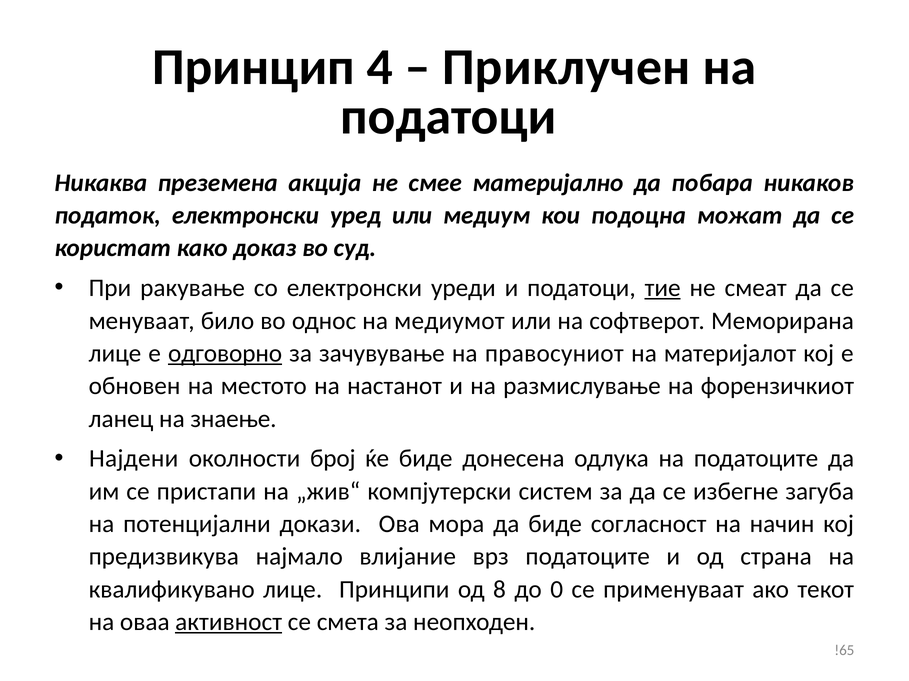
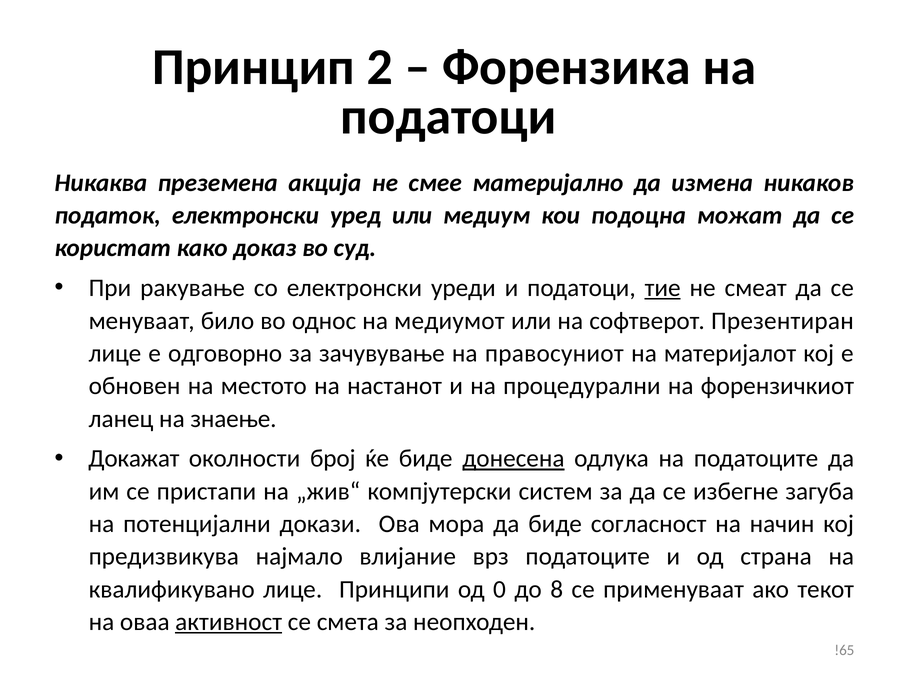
4: 4 -> 2 (380, 67)
Приклучен: Приклучен -> Форензика (567, 67)
побара: побара -> измена (712, 183)
Меморирана: Меморирана -> Презентиран (782, 321)
одговорно underline: present -> none (225, 354)
размислување: размислување -> процедурални (582, 386)
Најдени: Најдени -> Докажат (134, 459)
донесена underline: none -> present (513, 459)
8: 8 -> 0 (499, 590)
0: 0 -> 8 (557, 590)
